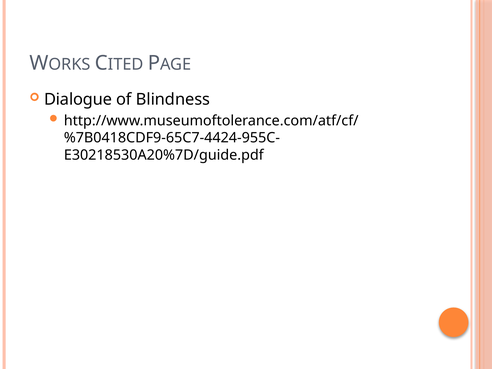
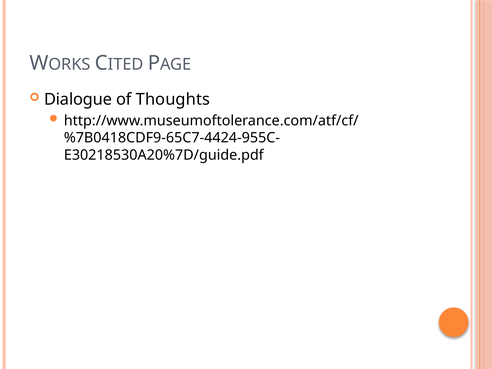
Blindness: Blindness -> Thoughts (173, 100)
